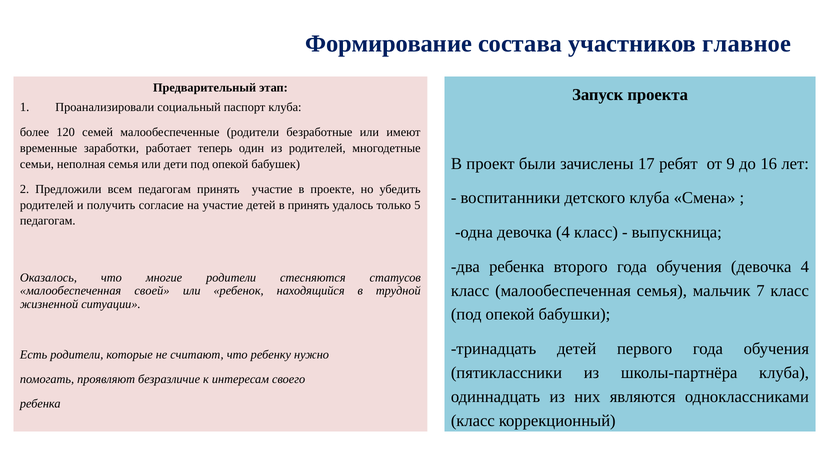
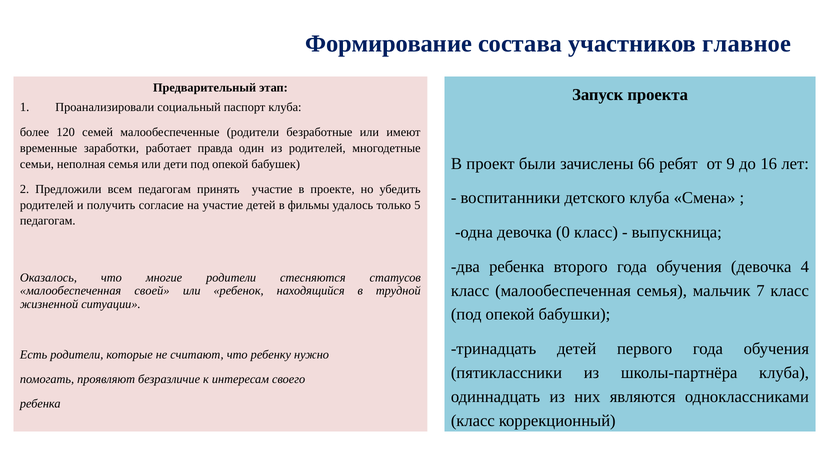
теперь: теперь -> правда (215, 148)
17: 17 -> 66 (646, 164)
в принять: принять -> фильмы (309, 205)
одна девочка 4: 4 -> 0 (563, 233)
